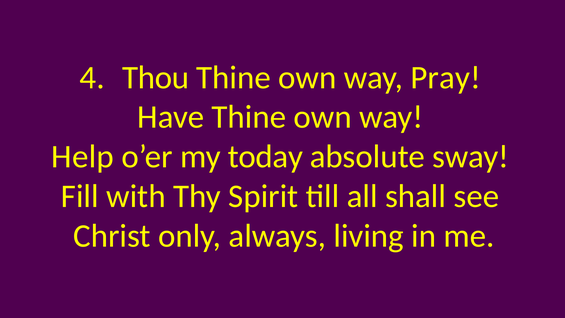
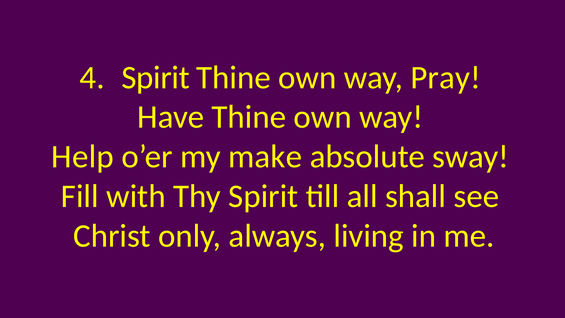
4 Thou: Thou -> Spirit (156, 77)
today: today -> make (265, 157)
